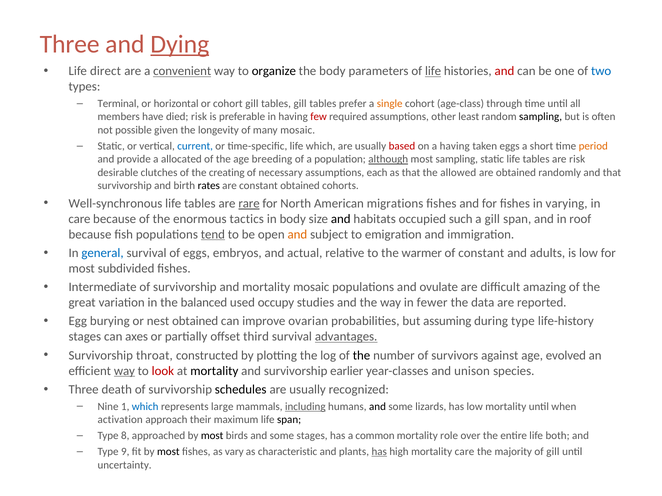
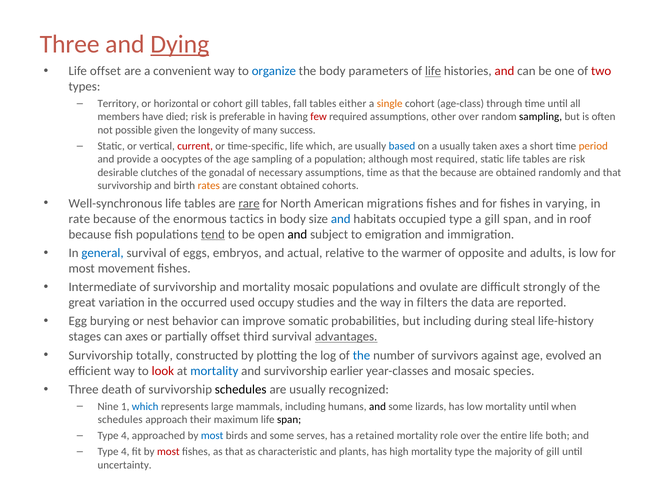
Life direct: direct -> offset (105, 71)
convenient underline: present -> none (182, 71)
organize colour: black -> blue (274, 71)
two colour: blue -> red (601, 71)
Terminal: Terminal -> Territory (118, 104)
tables gill: gill -> fall (300, 104)
prefer: prefer -> either (353, 104)
other least: least -> over (469, 117)
many mosaic: mosaic -> success (298, 130)
current colour: blue -> red (195, 146)
based colour: red -> blue (402, 146)
a having: having -> usually (455, 146)
taken eggs: eggs -> axes (510, 146)
allocated: allocated -> oocyptes (181, 159)
age breeding: breeding -> sampling (272, 159)
although underline: present -> none (388, 159)
most sampling: sampling -> required (457, 159)
creating: creating -> gonadal (227, 173)
assumptions each: each -> time (377, 173)
the allowed: allowed -> because (458, 173)
rates colour: black -> orange (209, 186)
care: care -> rate (79, 219)
and colour: black -> blue (341, 219)
occupied such: such -> type (461, 219)
and colour: orange -> black (297, 235)
of constant: constant -> opposite (481, 253)
subdivided: subdivided -> movement (126, 269)
amazing: amazing -> strongly (545, 287)
balanced: balanced -> occurred (204, 303)
fewer: fewer -> filters (432, 303)
nest obtained: obtained -> behavior (195, 322)
ovarian: ovarian -> somatic (308, 322)
but assuming: assuming -> including (447, 322)
during type: type -> steal (523, 322)
throat: throat -> totally (154, 356)
the colour: black -> blue (361, 356)
way underline: present -> none (124, 371)
mortality colour: black -> blue (214, 371)
and unison: unison -> mosaic (472, 371)
including underline: present -> none (305, 407)
activation: activation -> schedules (120, 420)
8: 8 -> 4 (125, 436)
most colour: black -> blue (212, 436)
some stages: stages -> serves (312, 436)
common: common -> retained (375, 436)
9: 9 -> 4 (125, 452)
most colour: black -> red (168, 452)
fishes as vary: vary -> that (234, 452)
has underline: present -> none (379, 452)
mortality care: care -> type (465, 452)
